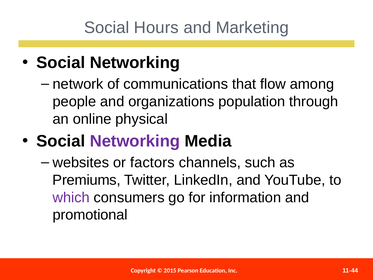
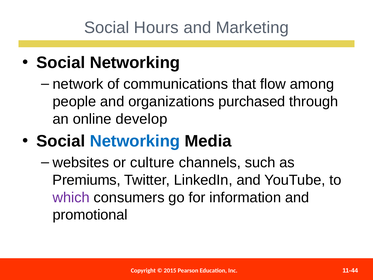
population: population -> purchased (252, 102)
physical: physical -> develop (142, 119)
Networking colour: purple -> blue (135, 141)
factors: factors -> culture (152, 163)
